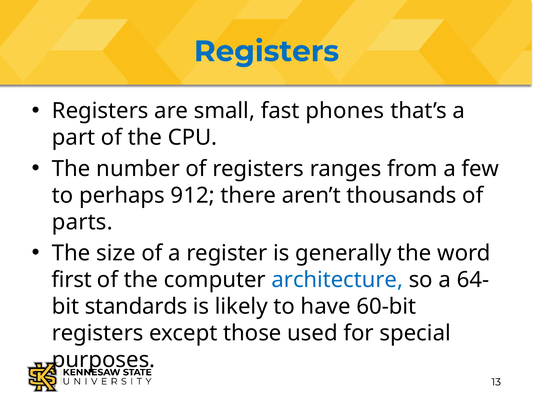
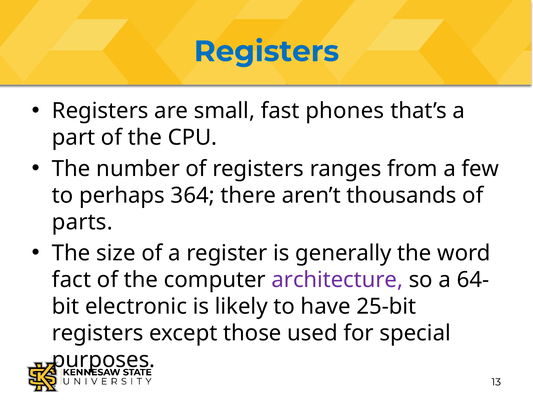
912: 912 -> 364 (193, 195)
first: first -> fact (72, 280)
architecture colour: blue -> purple (337, 280)
standards: standards -> electronic (136, 306)
60-bit: 60-bit -> 25-bit (386, 306)
